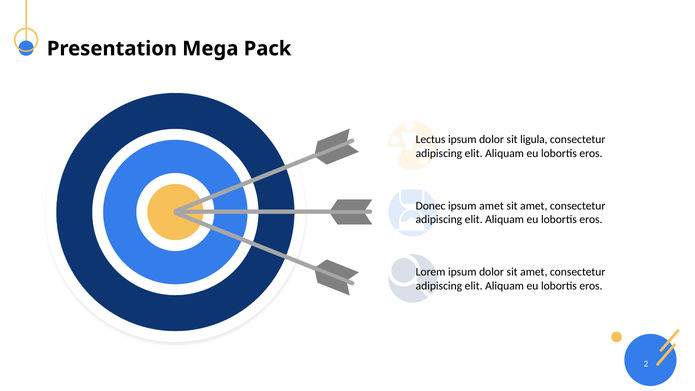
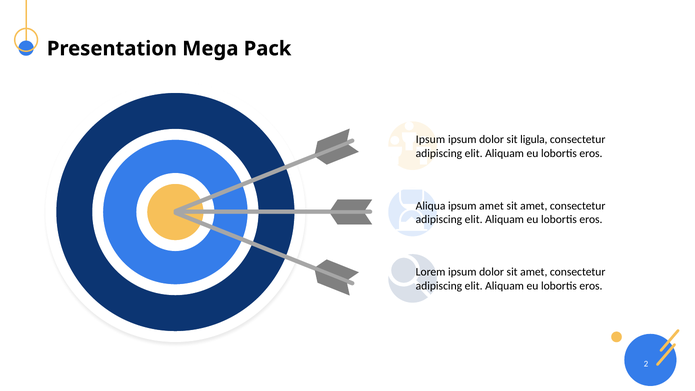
Lectus: Lectus -> Ipsum (431, 139)
Donec: Donec -> Aliqua (431, 206)
